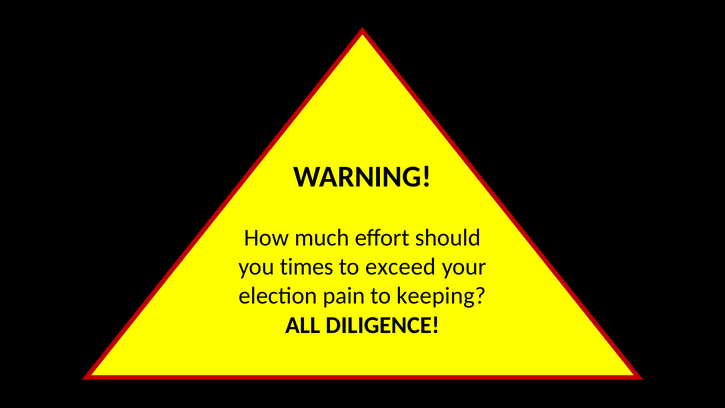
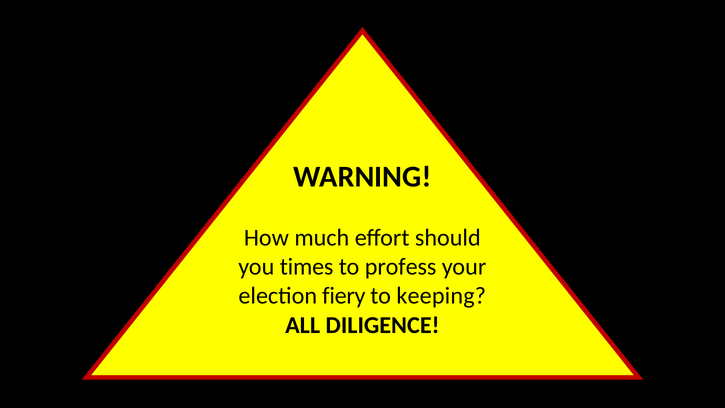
exceed: exceed -> profess (401, 267)
pain: pain -> fiery (344, 296)
